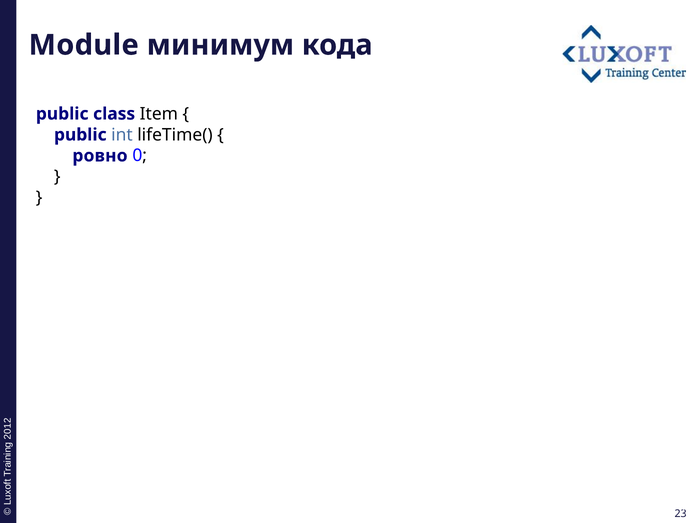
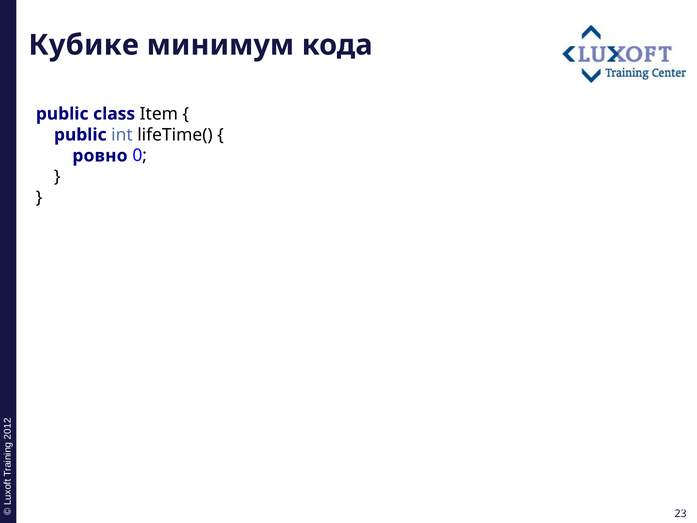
Module: Module -> Кубике (84, 45)
